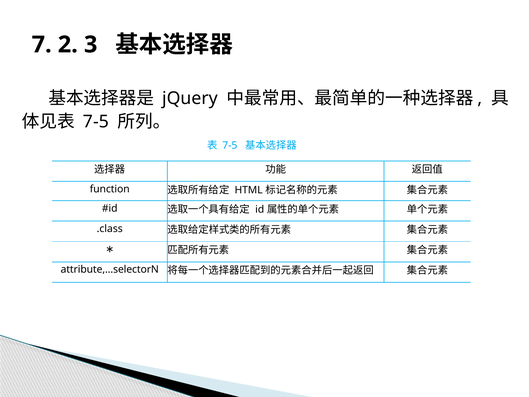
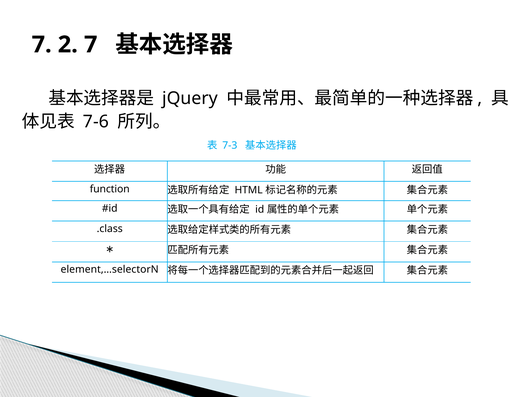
2 3: 3 -> 7 (91, 45)
7-5: 7-5 -> 7-6 (96, 122)
7-5: 7-5 -> 7-3 (230, 145)
attribute,…selectorN: attribute,…selectorN -> element,…selectorN (110, 269)
